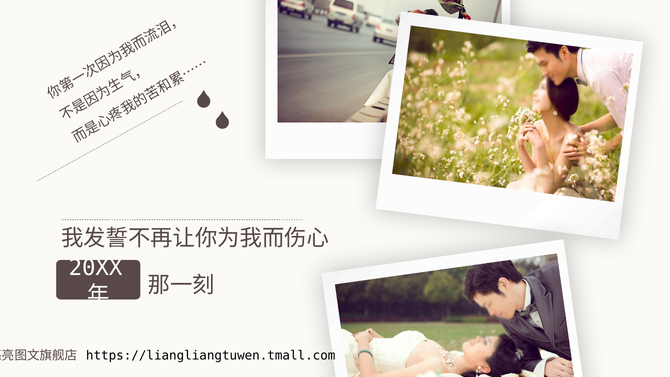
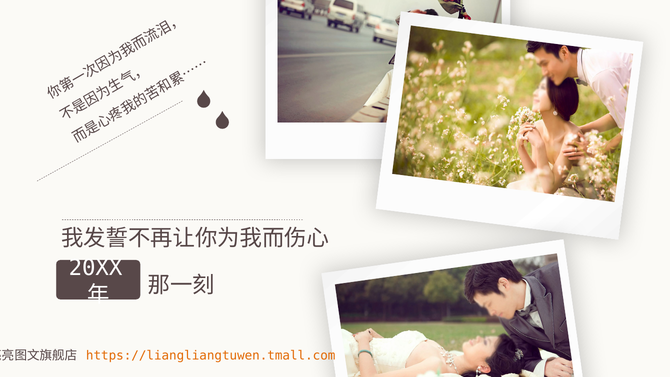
https://liangliangtuwen.tmall.com colour: black -> orange (211, 356)
